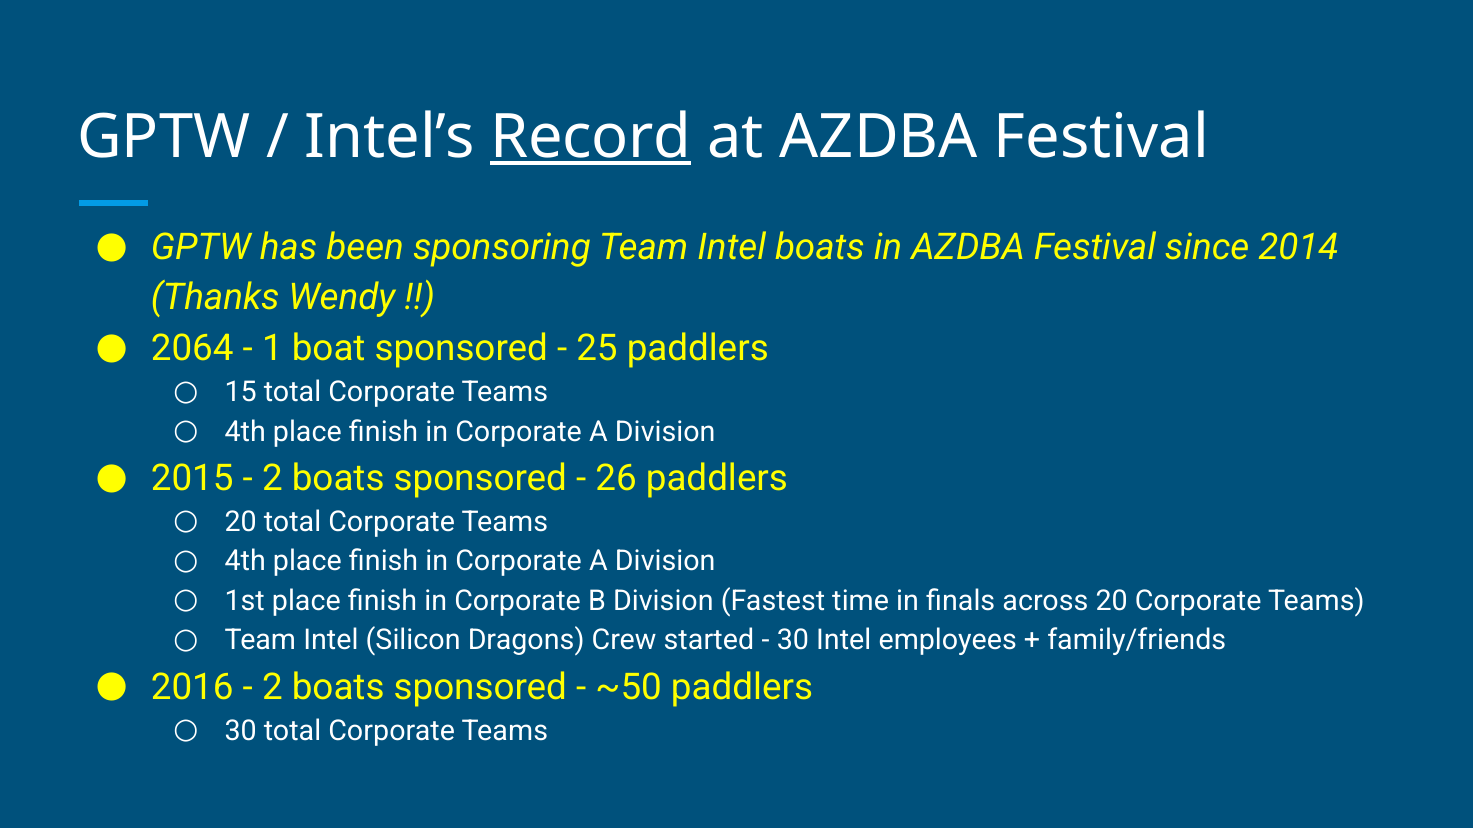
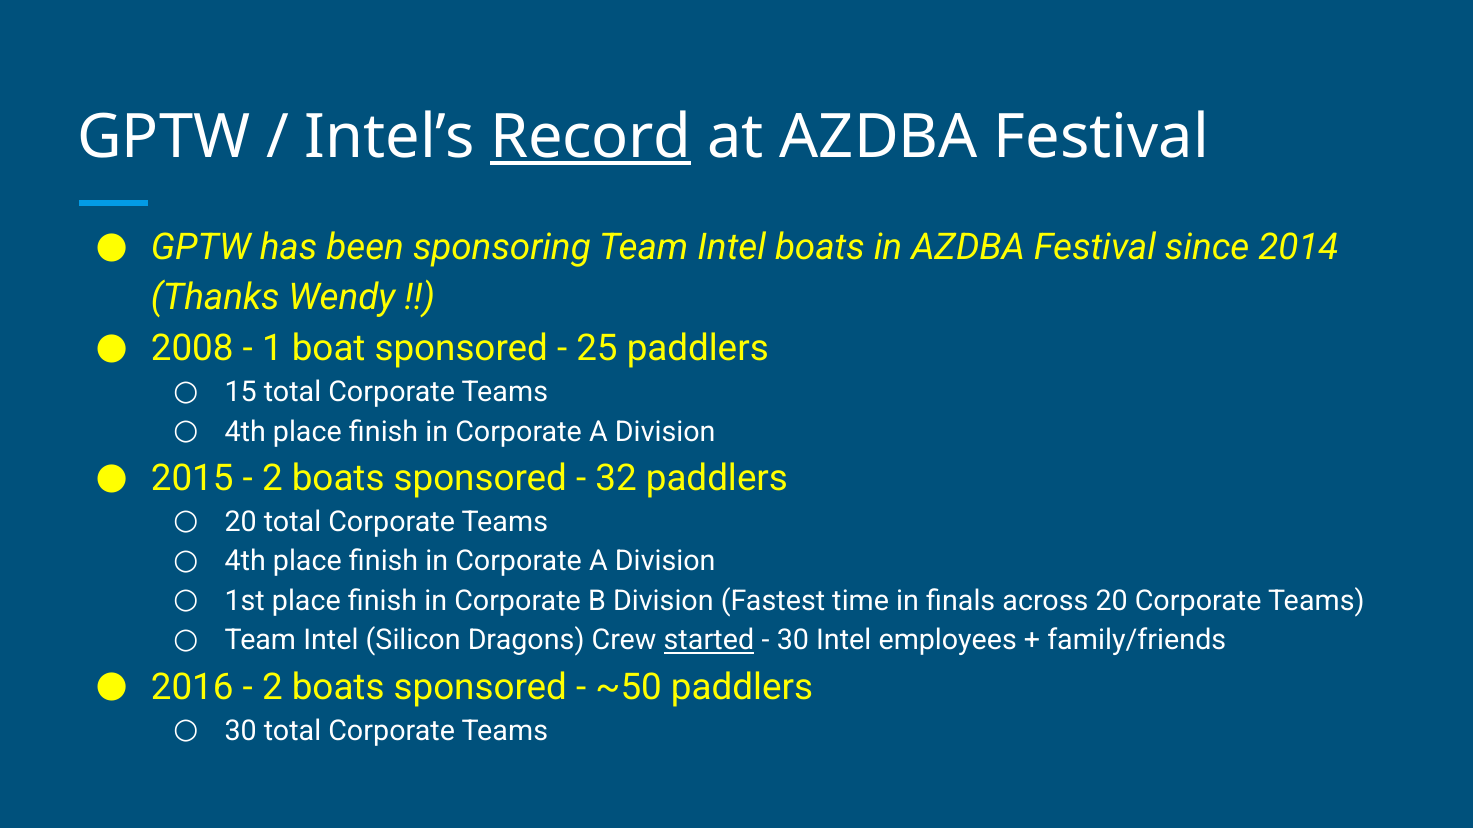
2064: 2064 -> 2008 (192, 349)
26: 26 -> 32 (616, 479)
started underline: none -> present (709, 641)
